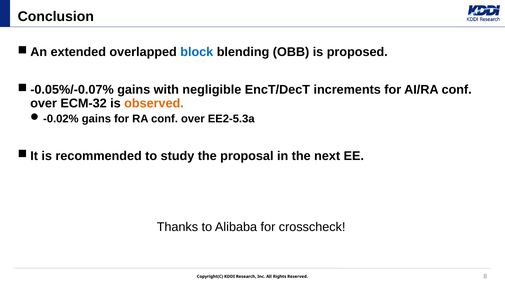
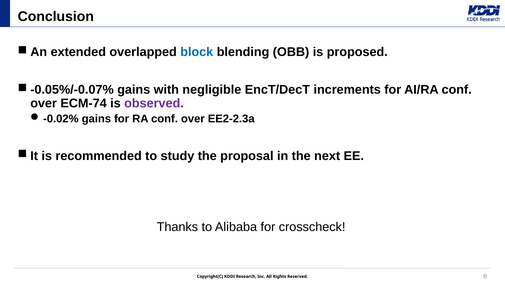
ECM-32: ECM-32 -> ECM-74 (84, 103)
observed colour: orange -> purple (154, 103)
EE2-5.3a: EE2-5.3a -> EE2-2.3a (231, 119)
